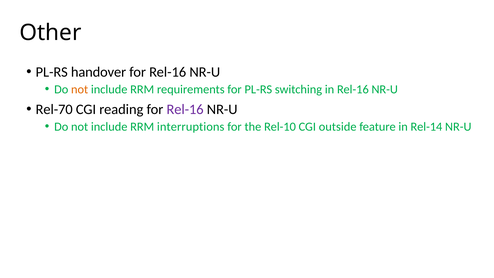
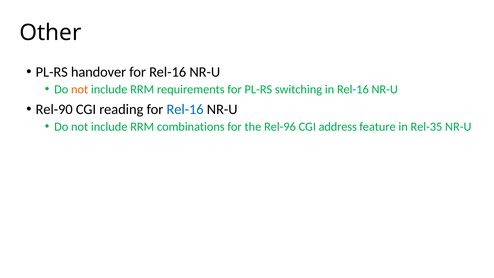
Rel-70: Rel-70 -> Rel-90 (54, 109)
Rel-16 colour: purple -> blue (185, 109)
interruptions: interruptions -> combinations (191, 127)
Rel-10: Rel-10 -> Rel-96 (280, 127)
outside: outside -> address (338, 127)
Rel-14: Rel-14 -> Rel-35 (426, 127)
